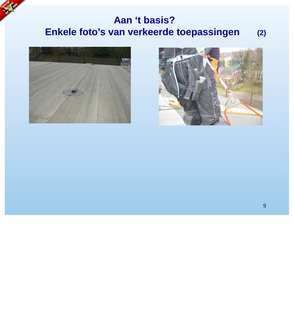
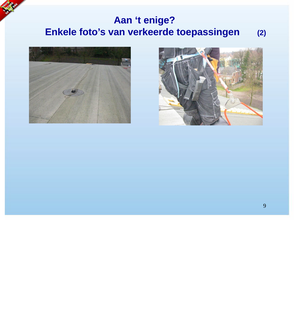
basis: basis -> enige (159, 20)
